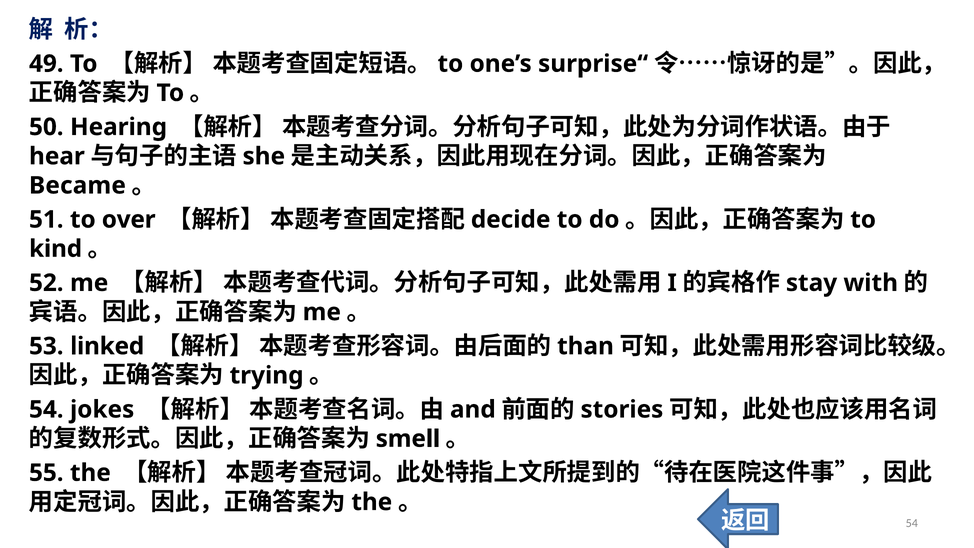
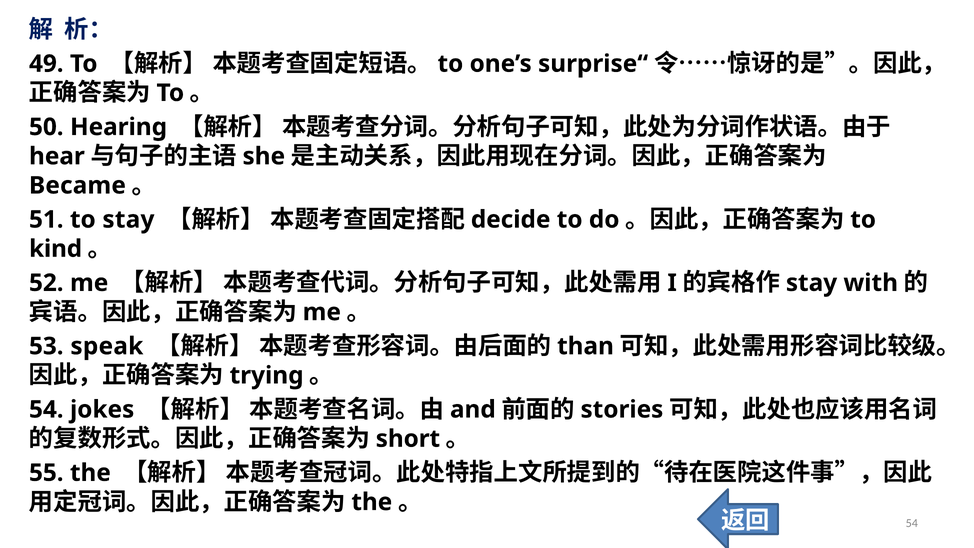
to over: over -> stay (128, 220)
linked: linked -> speak (107, 346)
smell: smell -> short (408, 439)
